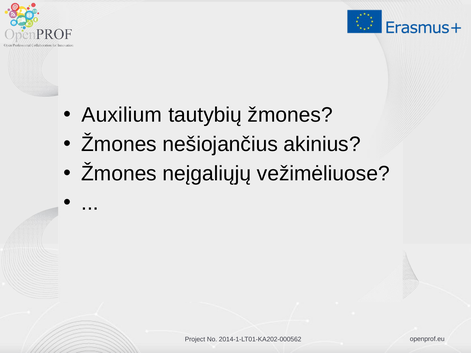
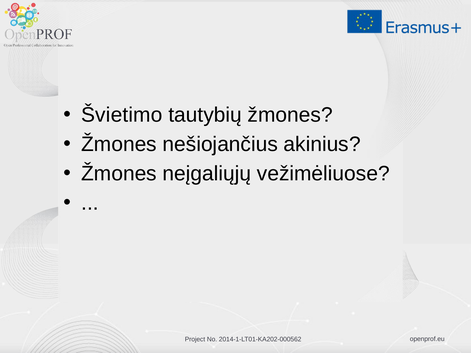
Auxilium: Auxilium -> Švietimo (122, 115)
